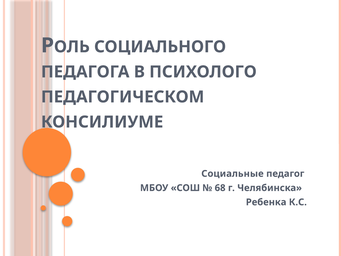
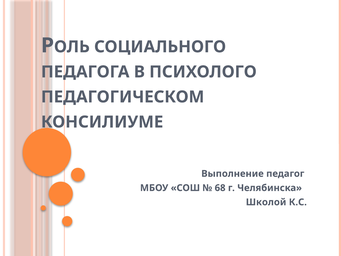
Социальные: Социальные -> Выполнение (233, 174)
Ребенка: Ребенка -> Школой (266, 202)
